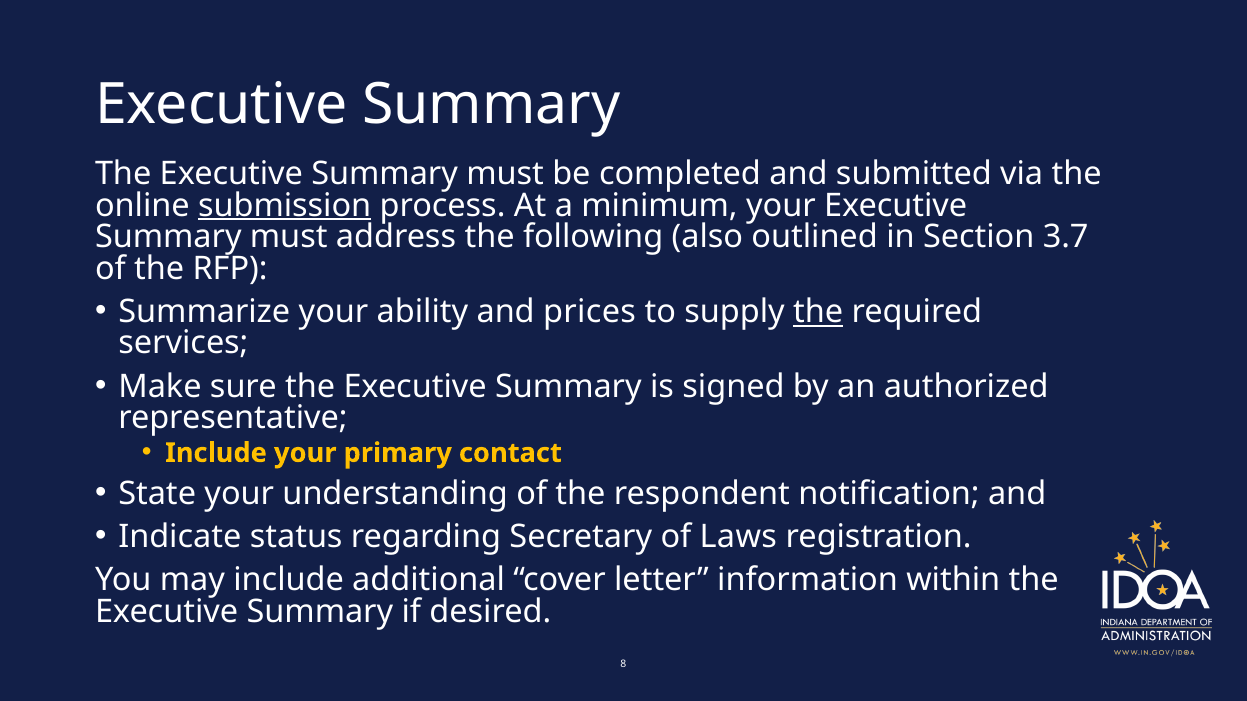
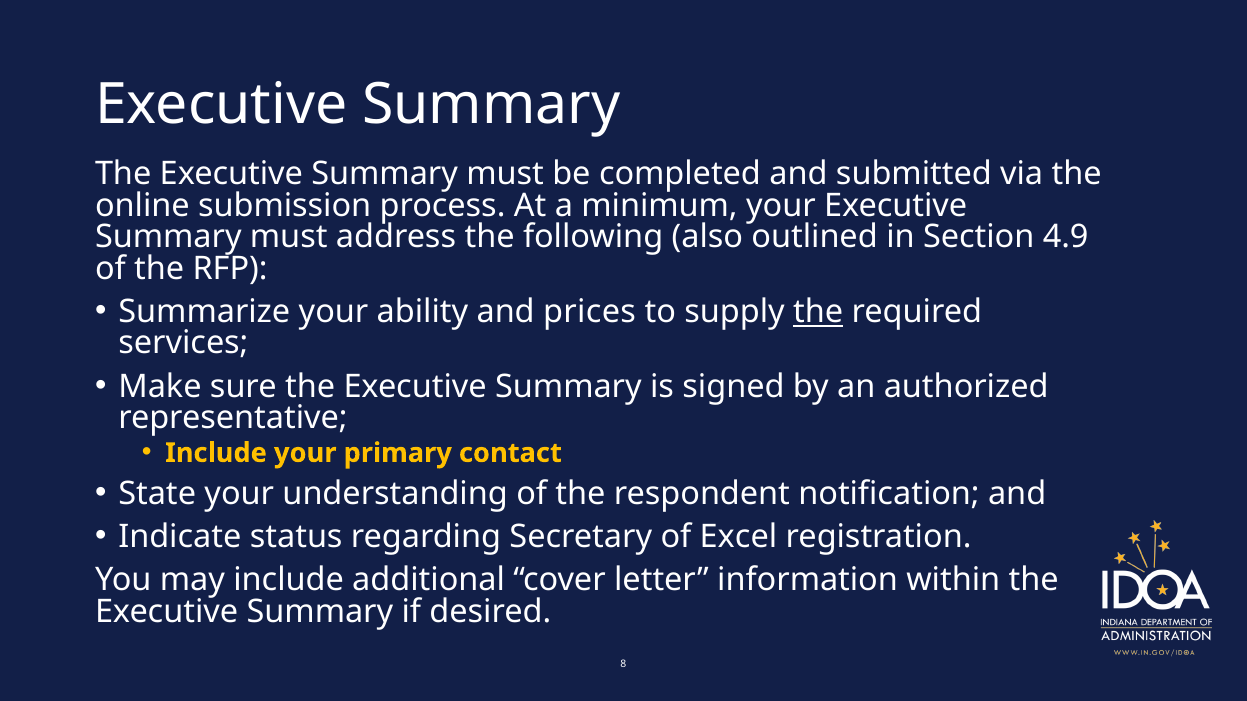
submission underline: present -> none (285, 206)
3.7: 3.7 -> 4.9 (1066, 237)
Laws: Laws -> Excel (738, 537)
